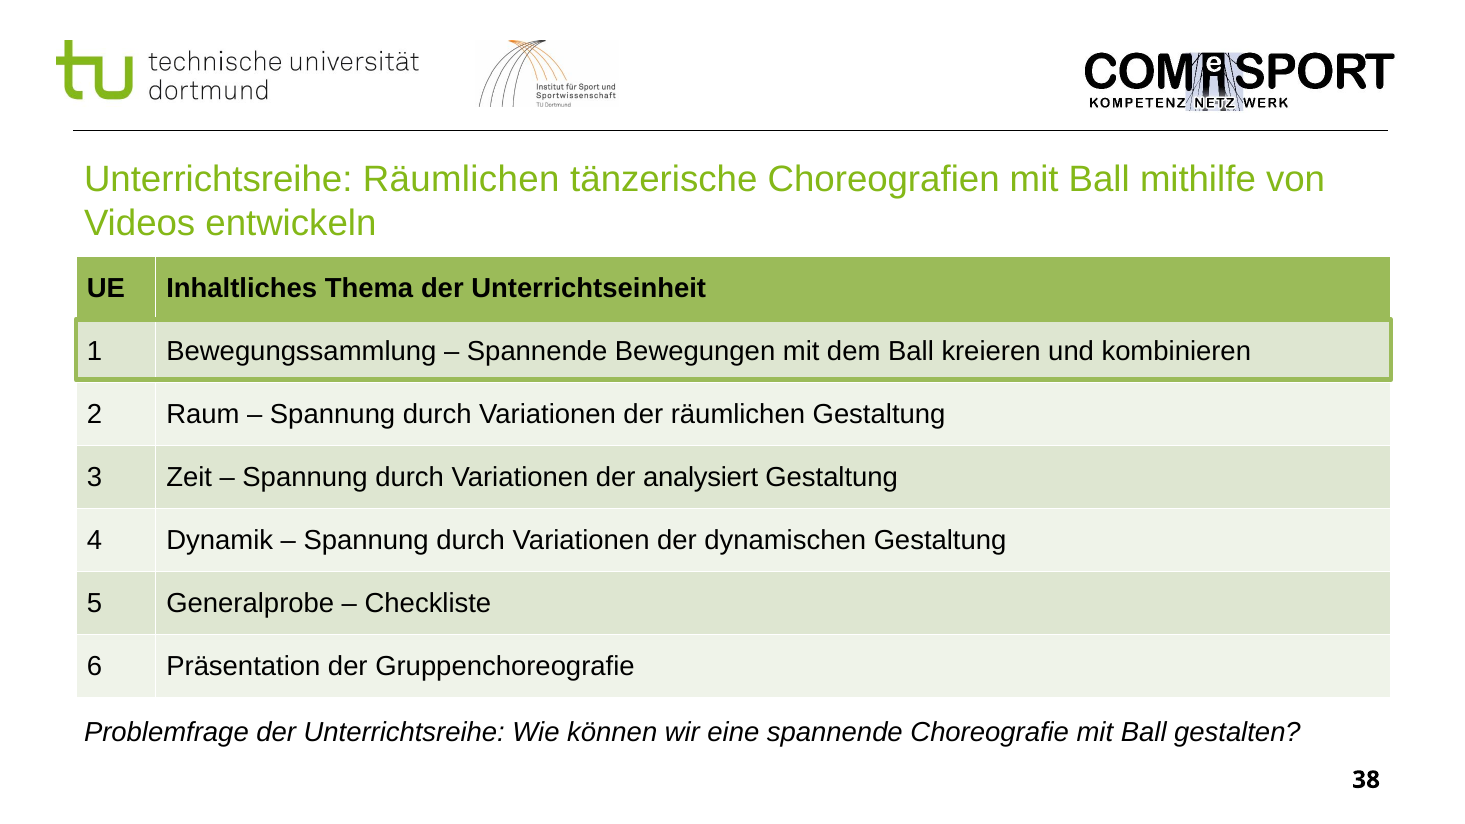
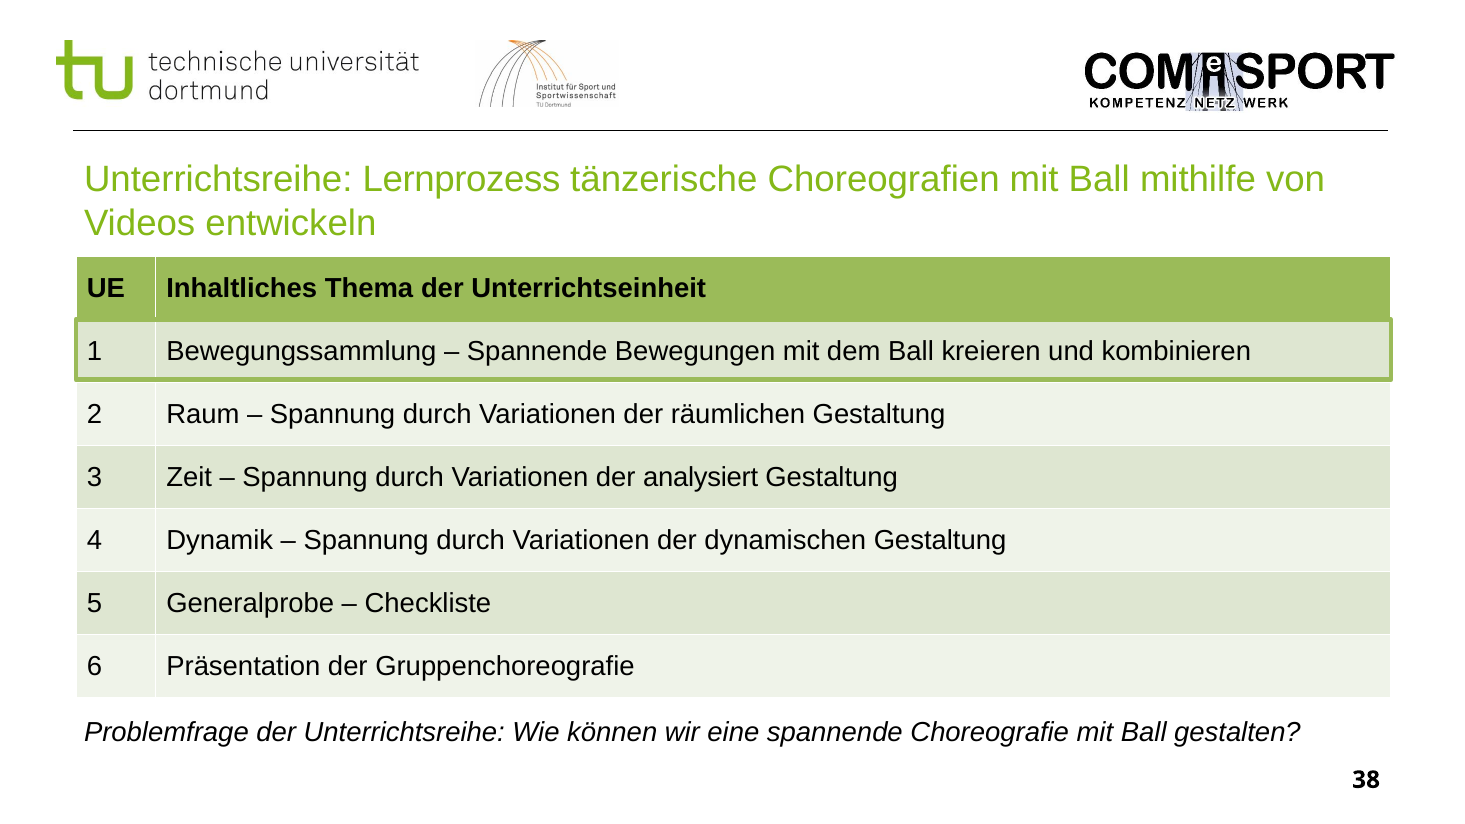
Unterrichtsreihe Räumlichen: Räumlichen -> Lernprozess (462, 179)
